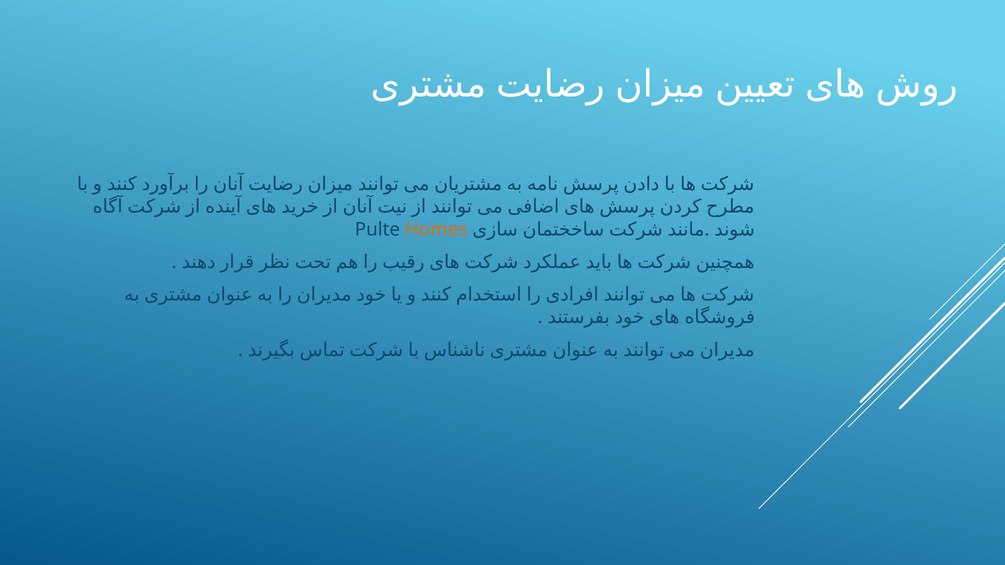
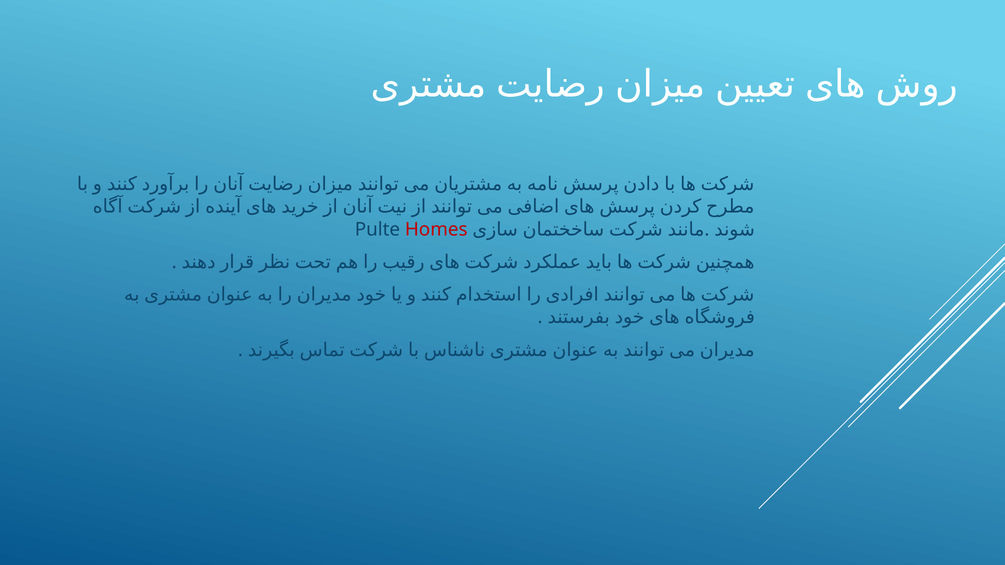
Homes colour: orange -> red (436, 229)
